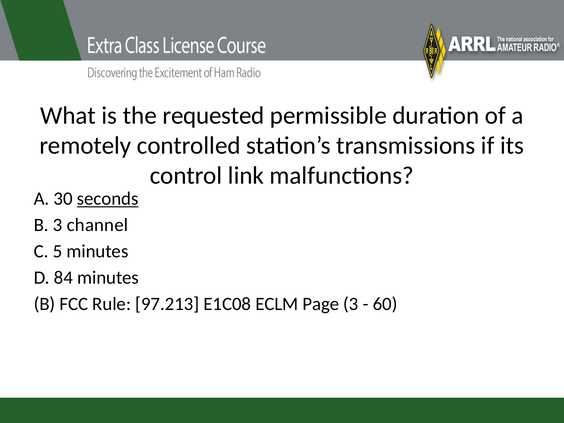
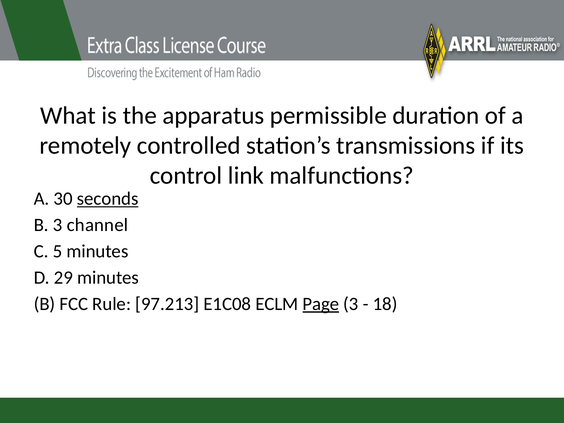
requested: requested -> apparatus (213, 115)
84: 84 -> 29 (63, 278)
Page underline: none -> present (321, 304)
60: 60 -> 18 (385, 304)
